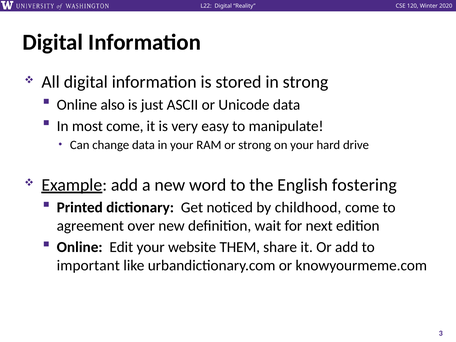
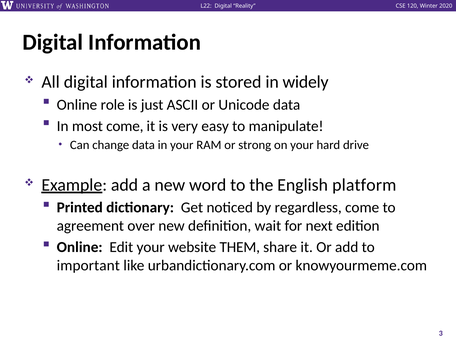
in strong: strong -> widely (306, 82)
also: also -> role (113, 105)
fostering: fostering -> platform (364, 185)
childhood: childhood -> regardless (308, 208)
